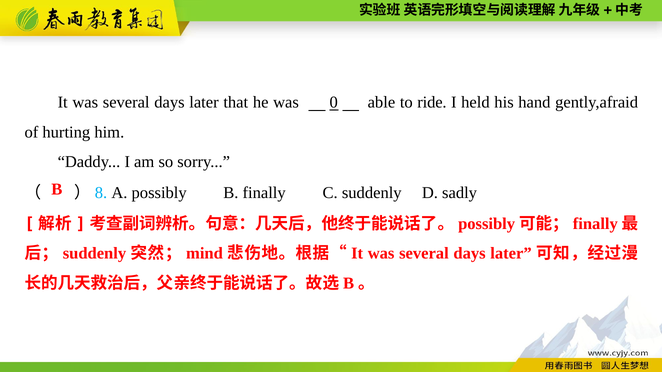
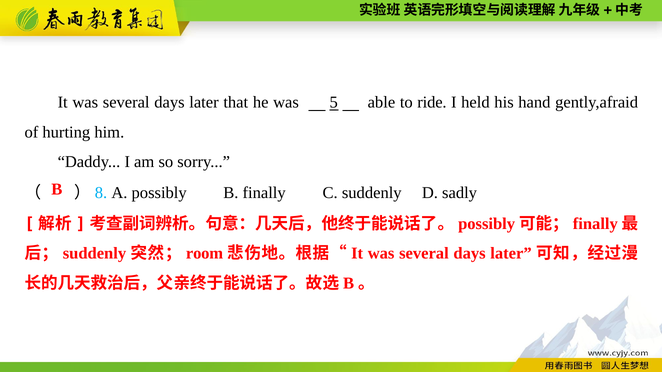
0: 0 -> 5 (334, 103)
mind: mind -> room (205, 254)
